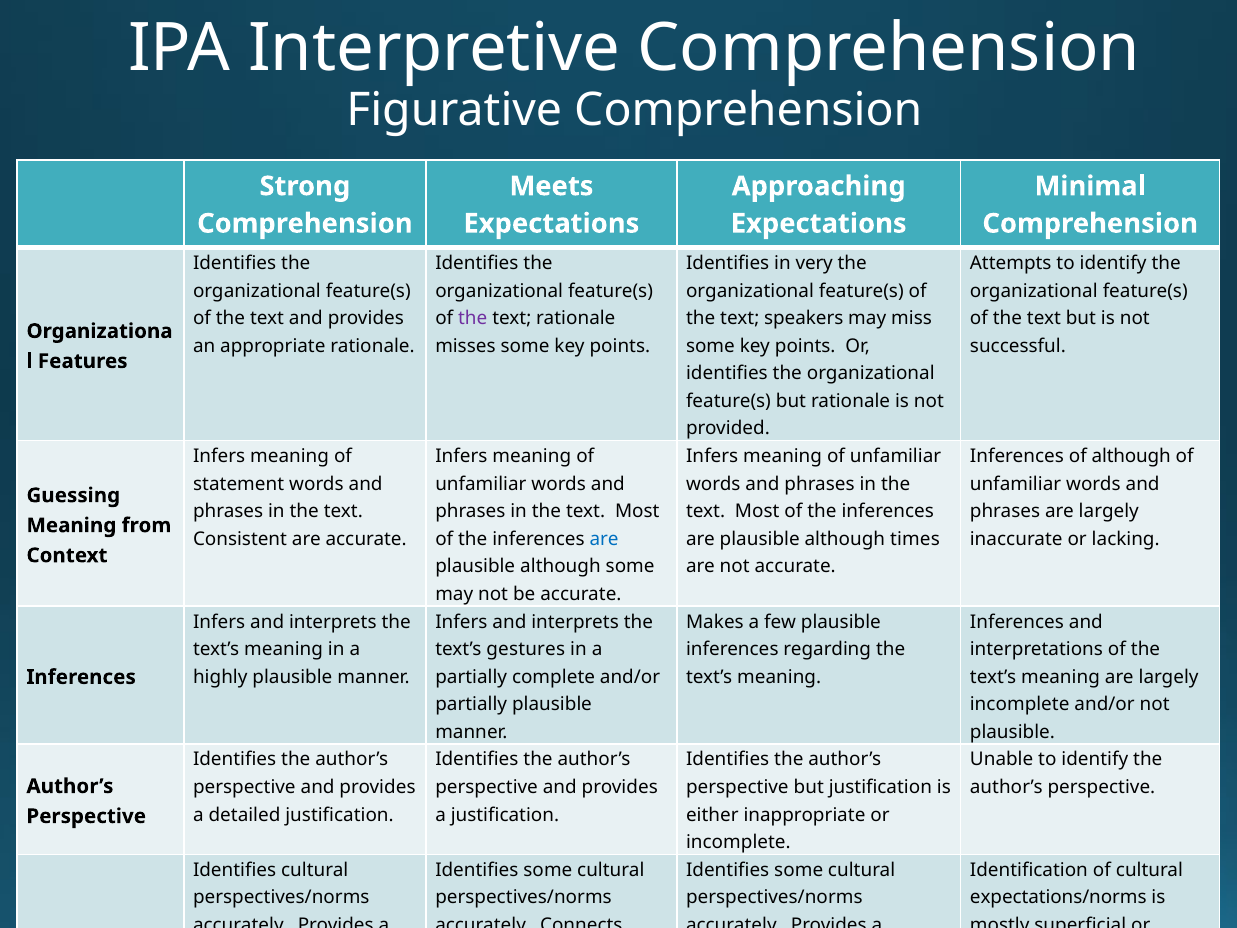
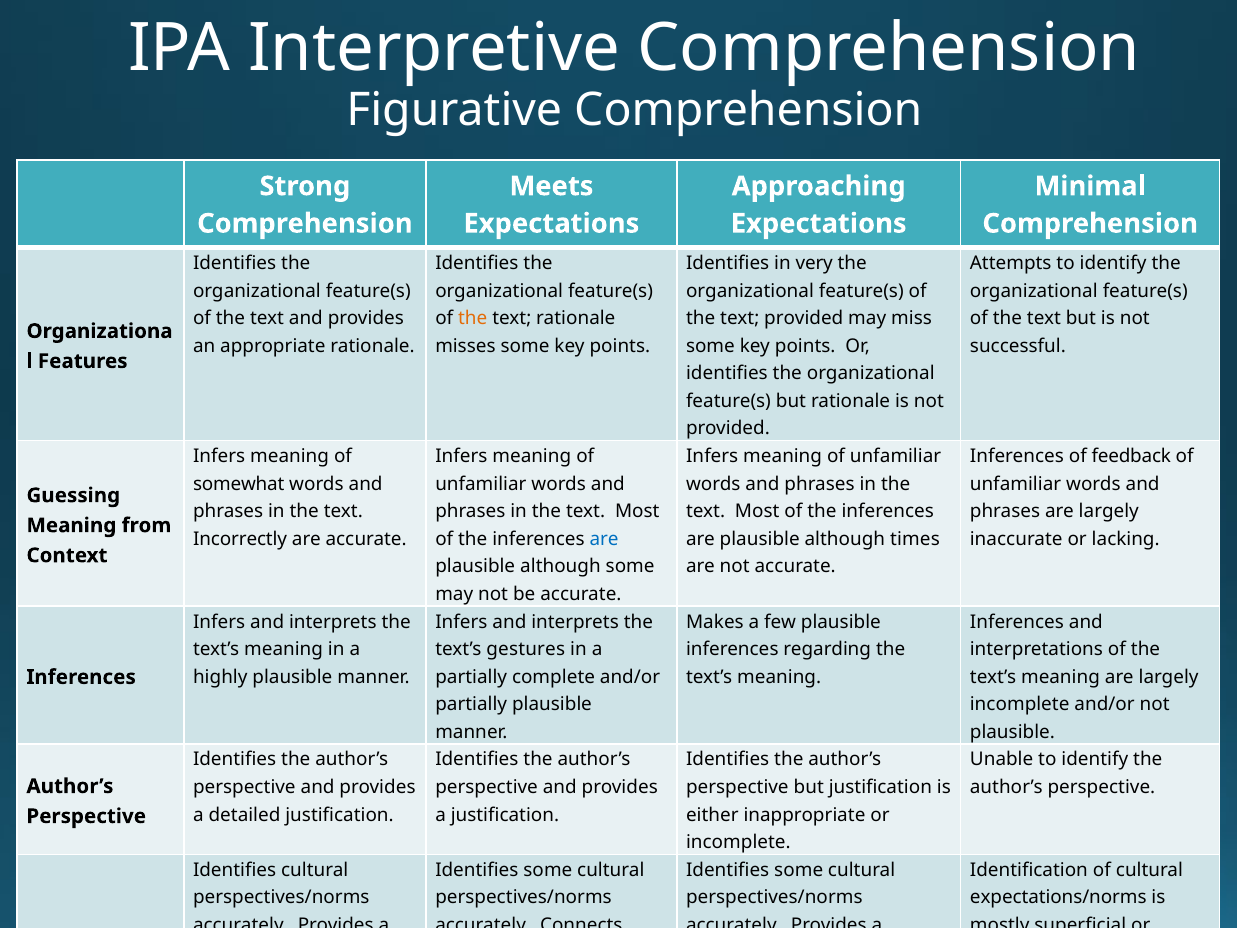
the colour: purple -> orange (473, 318)
text speakers: speakers -> provided (804, 318)
of although: although -> feedback (1131, 456)
statement: statement -> somewhat (239, 484)
Consistent: Consistent -> Incorrectly (240, 539)
